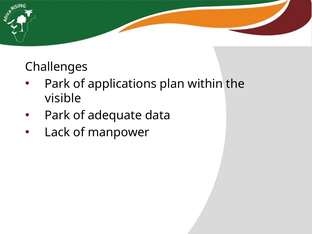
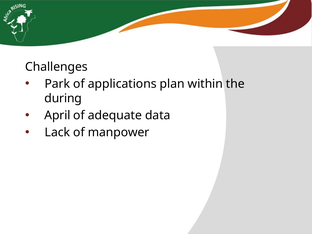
visible: visible -> during (63, 98)
Park: Park -> April (57, 115)
